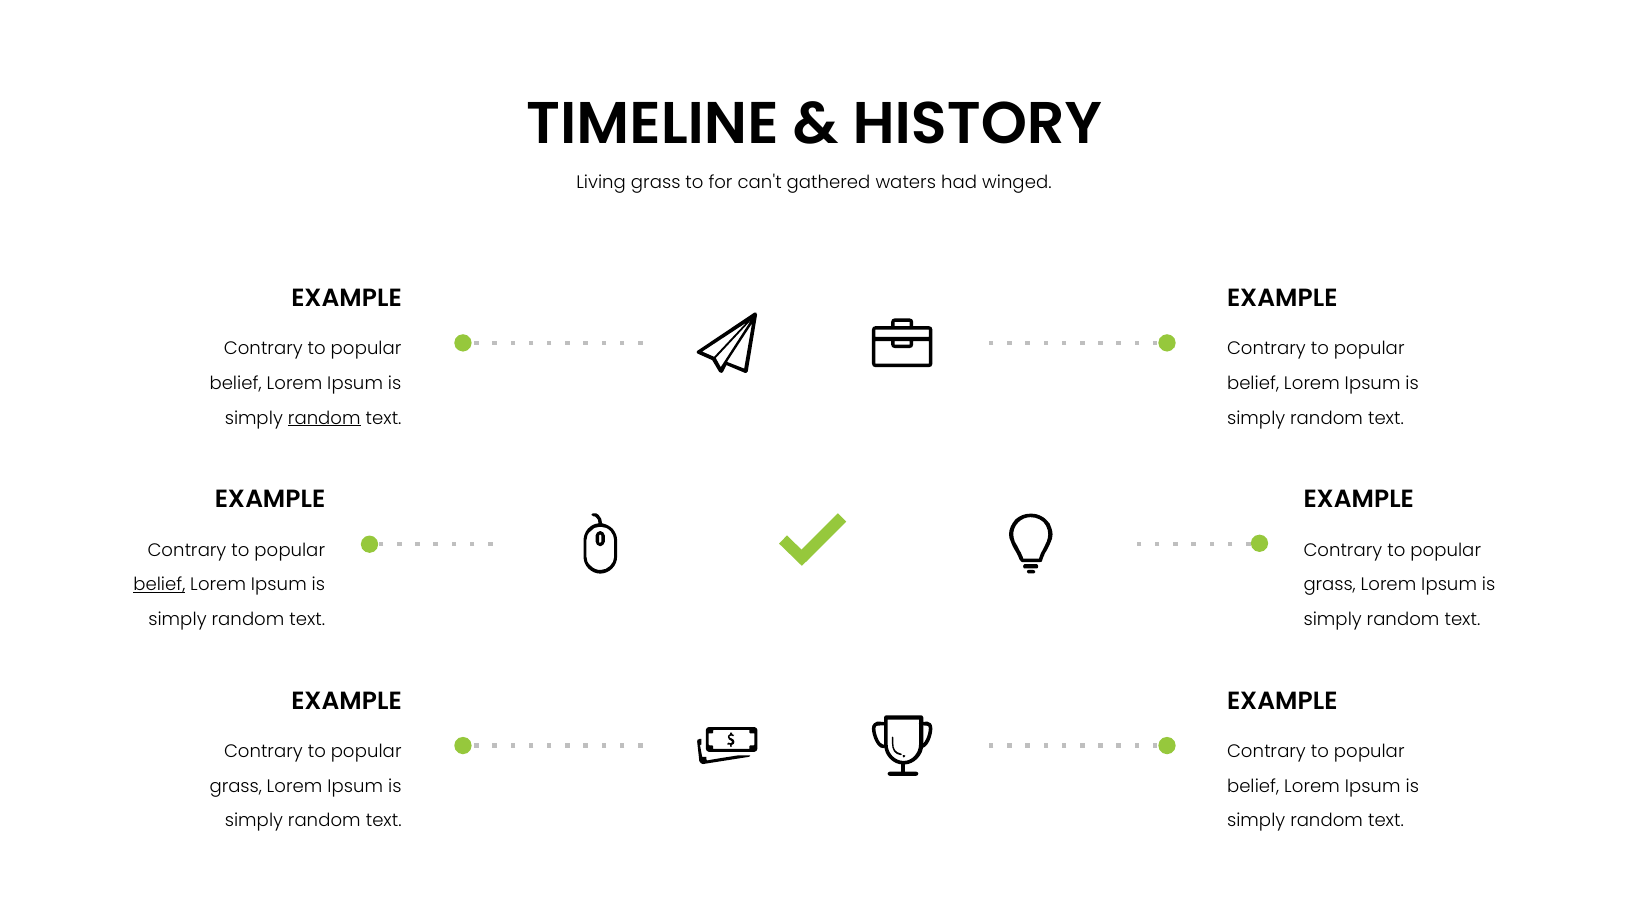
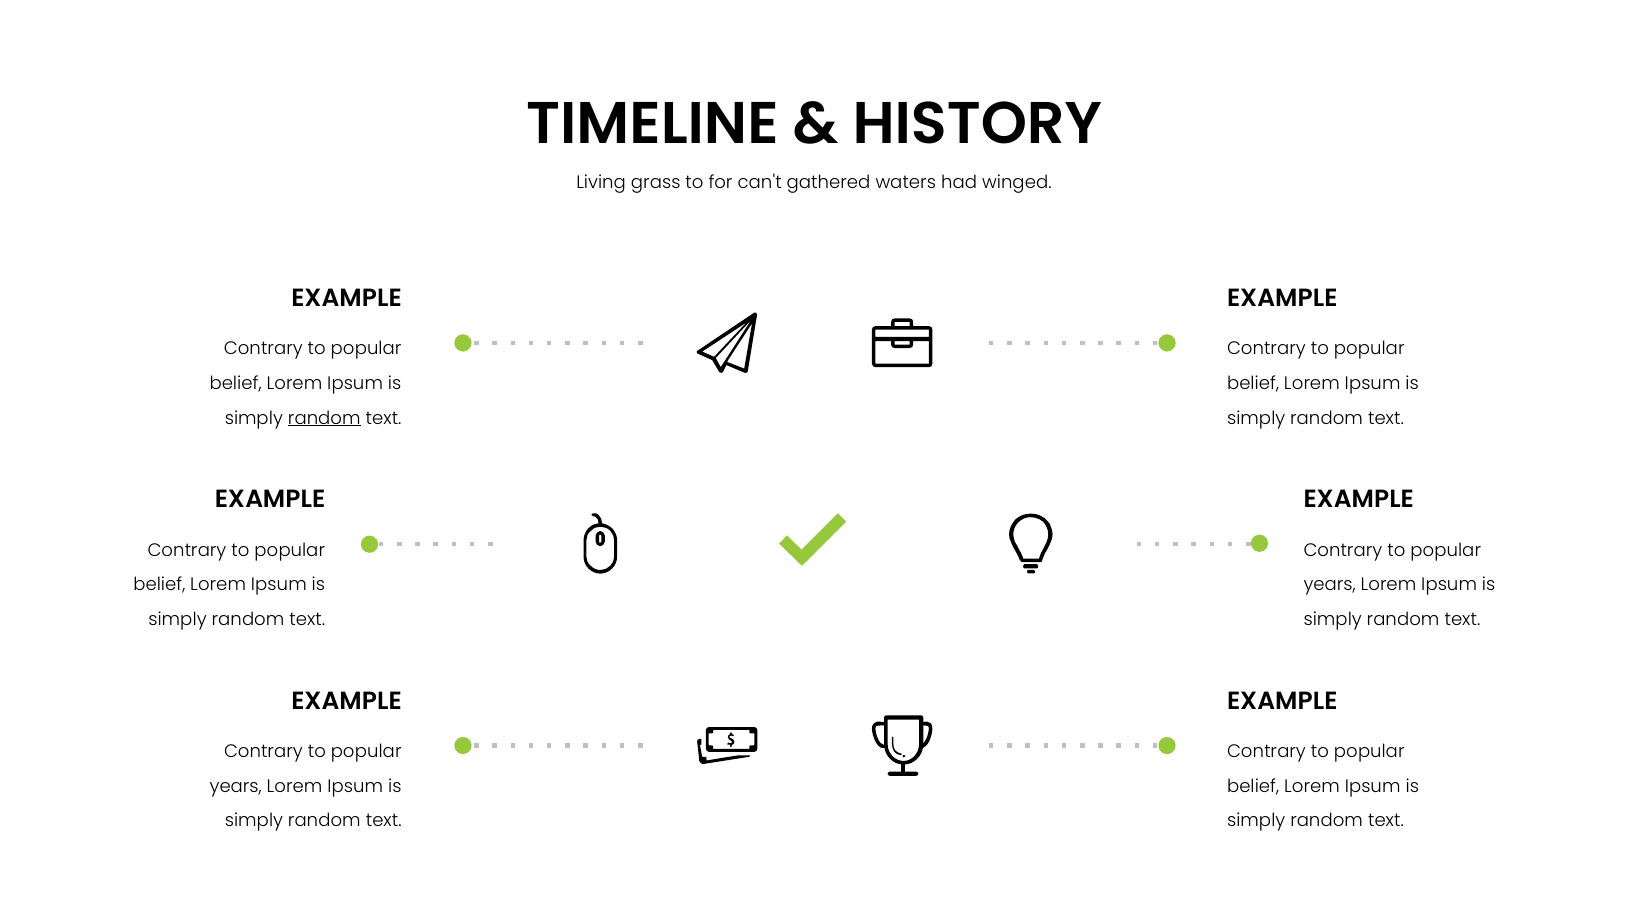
belief underline: present -> none (159, 585)
grass: grass -> years (1330, 585)
grass: grass -> years (236, 787)
